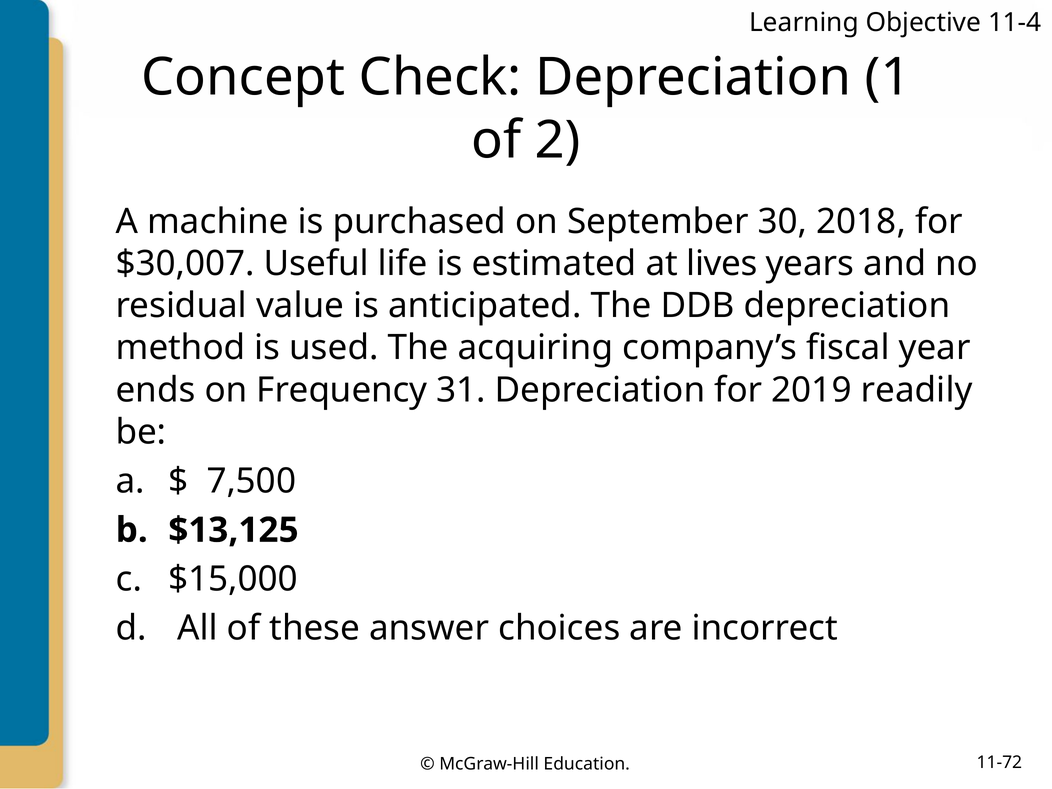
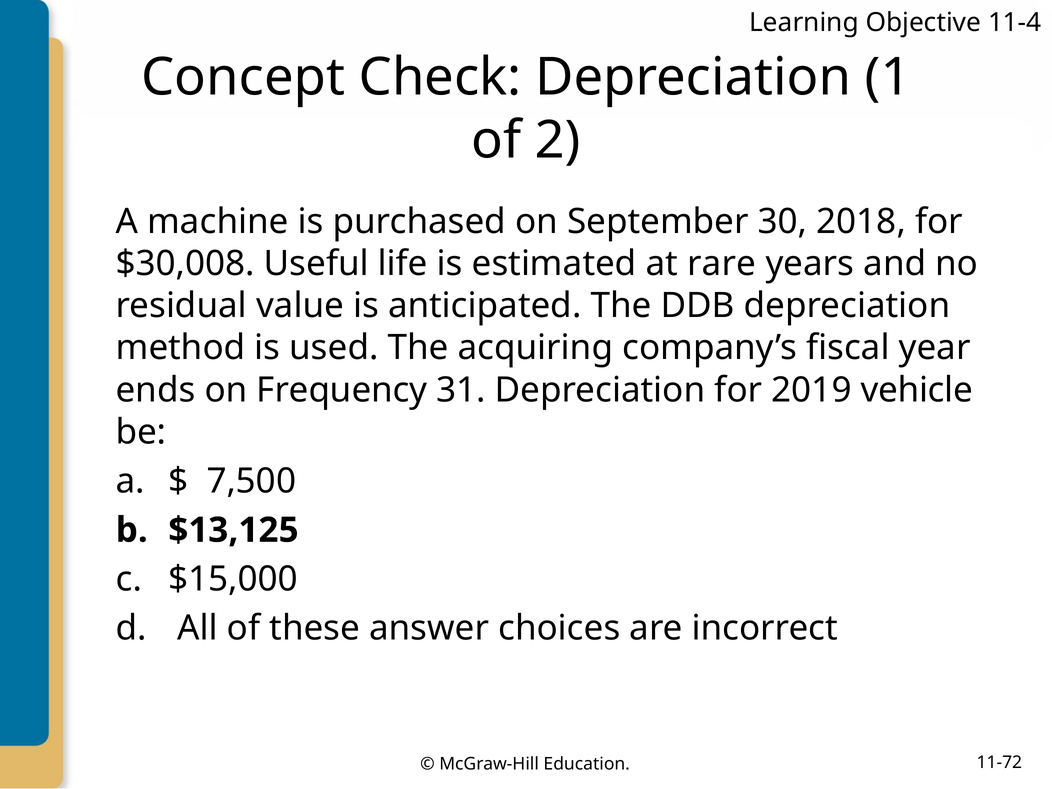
$30,007: $30,007 -> $30,008 (185, 264)
lives: lives -> rare (722, 264)
readily: readily -> vehicle (917, 390)
